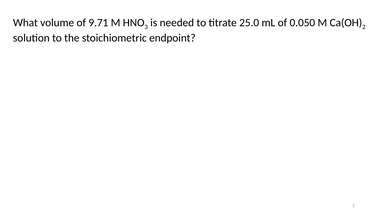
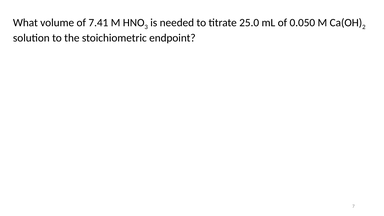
9.71: 9.71 -> 7.41 (98, 23)
